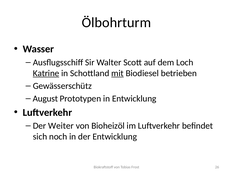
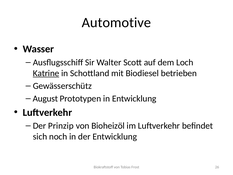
Ölbohrturm: Ölbohrturm -> Automotive (116, 23)
mit underline: present -> none (117, 73)
Weiter: Weiter -> Prinzip (61, 126)
